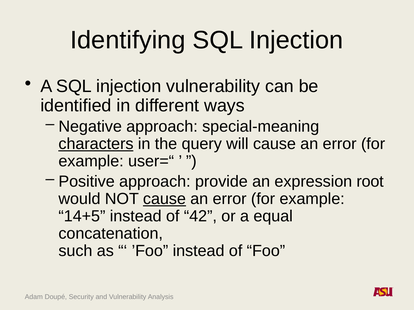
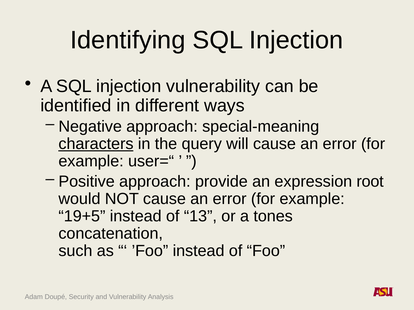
cause underline: present -> none (164, 199)
14+5: 14+5 -> 19+5 (82, 217)
42: 42 -> 13 (200, 217)
equal: equal -> tones (273, 217)
